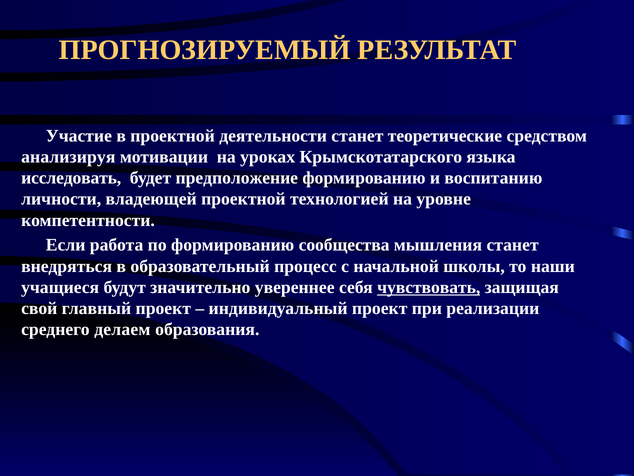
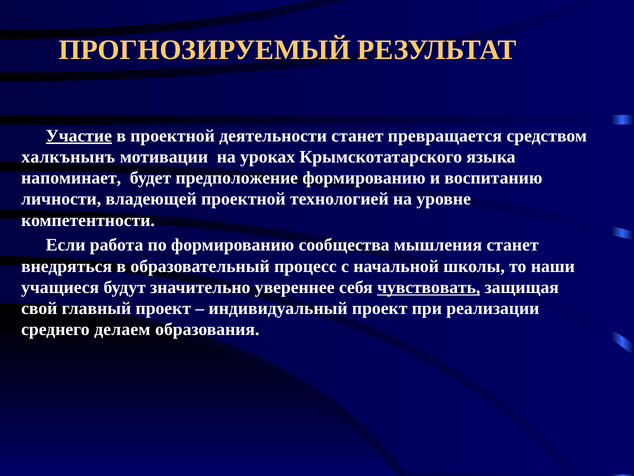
Участие underline: none -> present (79, 136)
теоретические: теоретические -> превращается (445, 136)
анализируя: анализируя -> халкънынъ (68, 157)
исследовать: исследовать -> напоминает (71, 178)
